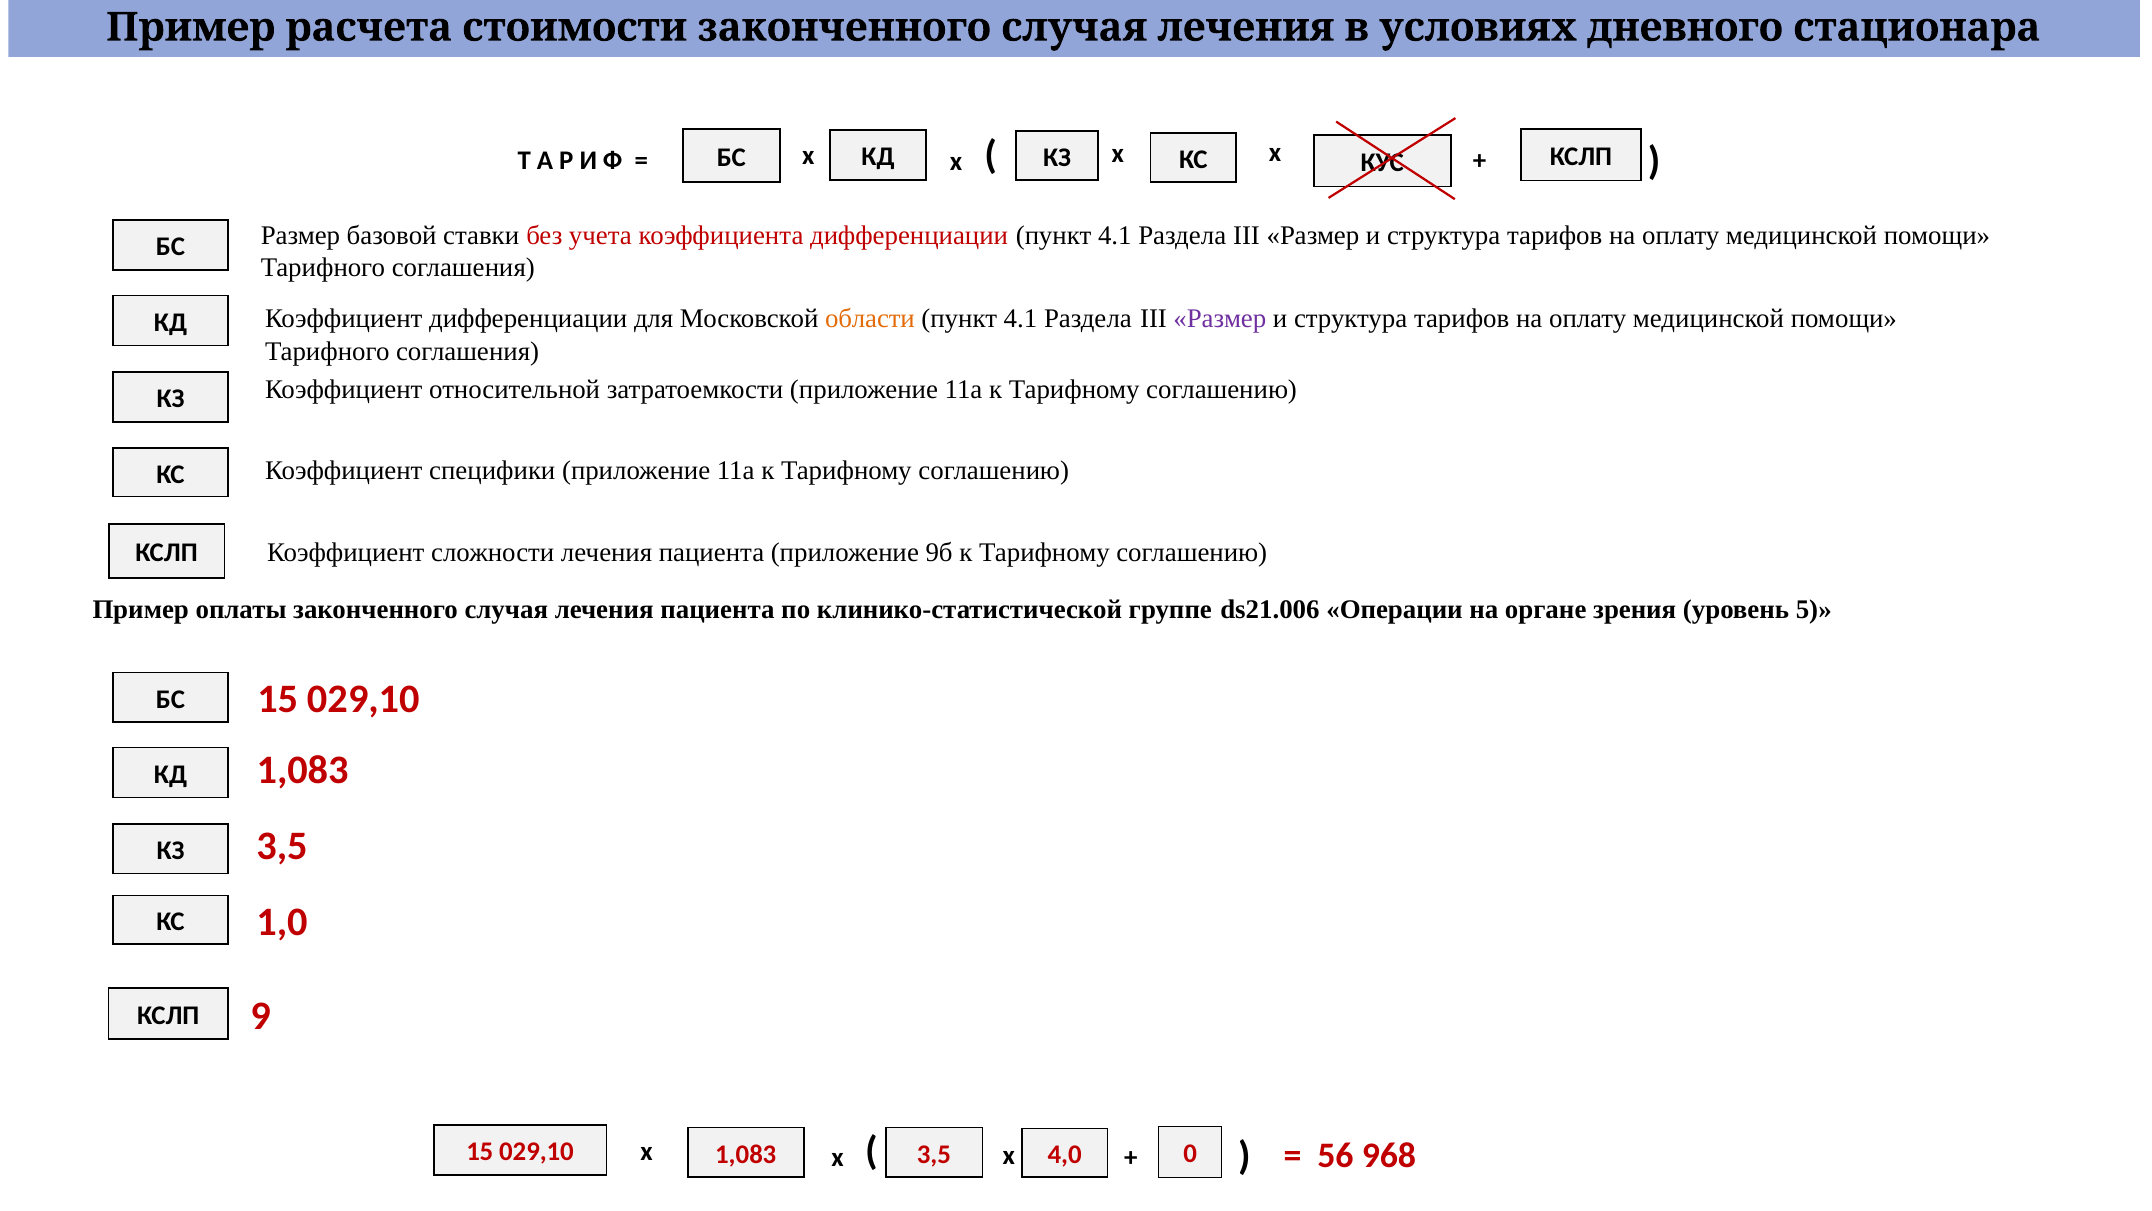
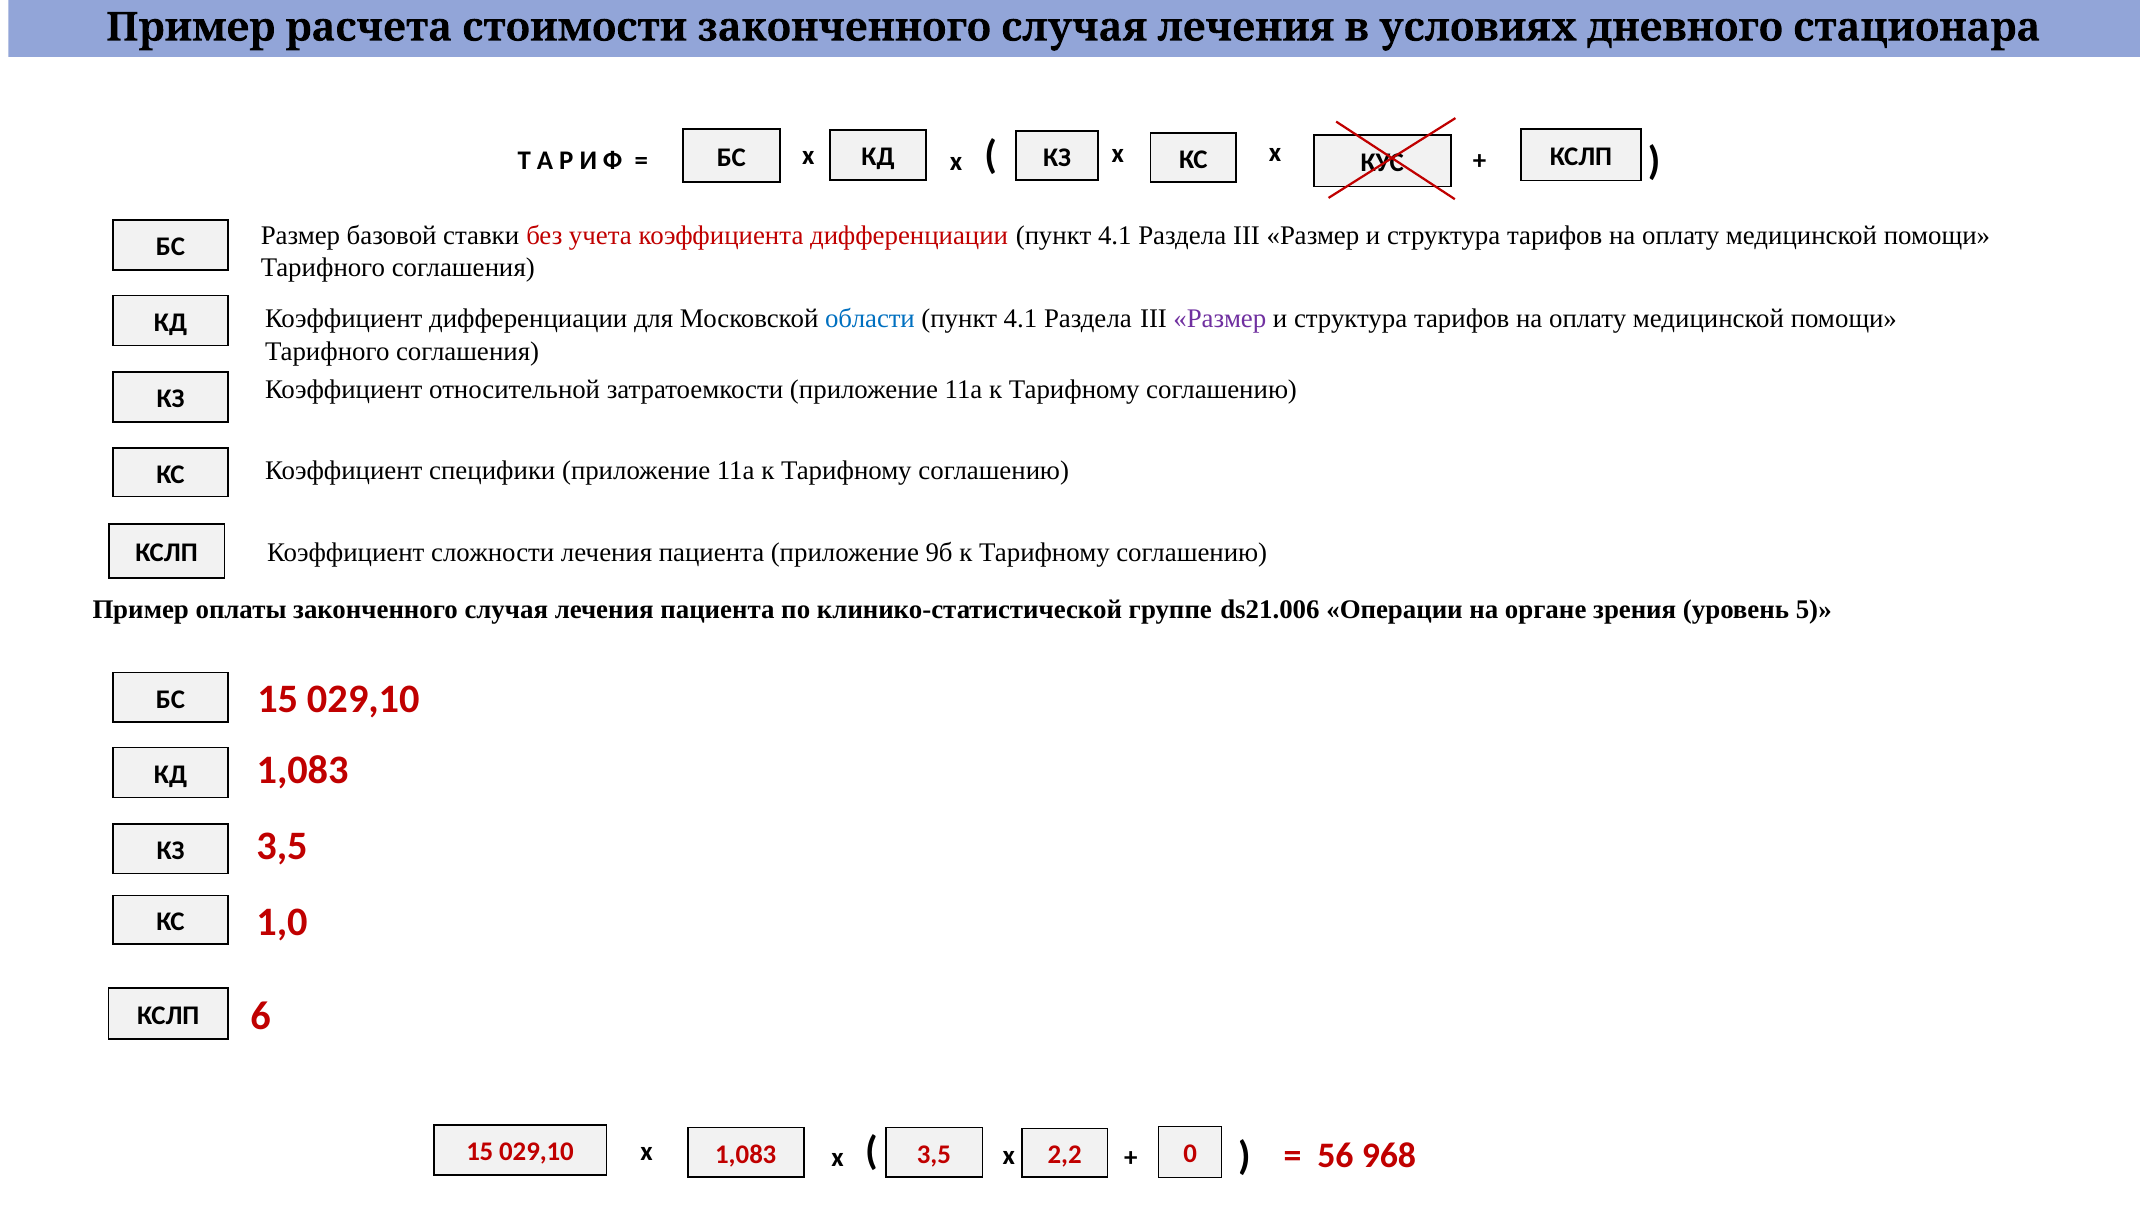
области colour: orange -> blue (870, 319)
9: 9 -> 6 (261, 1015)
4,0: 4,0 -> 2,2 (1065, 1154)
